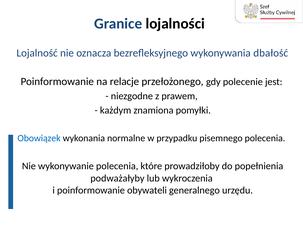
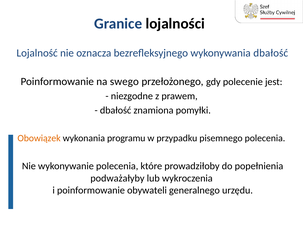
relacje: relacje -> swego (124, 82)
każdym: każdym -> dbałość (116, 110)
Obowiązek colour: blue -> orange (39, 138)
normalne: normalne -> programu (126, 138)
